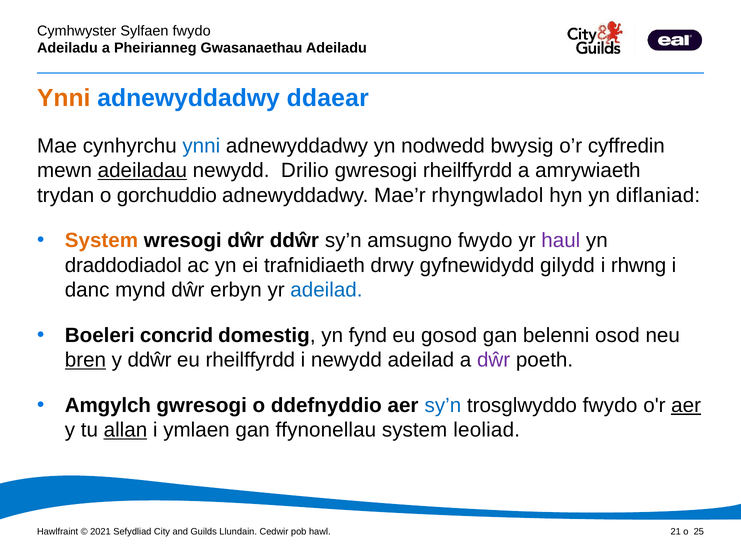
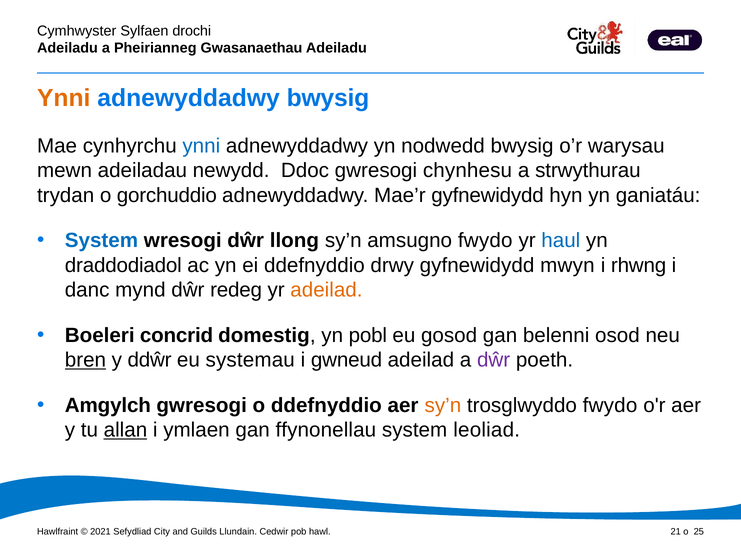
fwydo: fwydo -> drochi (192, 31)
adnewyddadwy ddaear: ddaear -> bwysig (328, 98)
cyffredin: cyffredin -> warysau (626, 146)
adeiladau underline: present -> none (142, 170)
Drilio: Drilio -> Ddoc (305, 170)
gwresogi rheilffyrdd: rheilffyrdd -> chynhesu (468, 170)
amrywiaeth: amrywiaeth -> strwythurau (588, 170)
Mae’r rhyngwladol: rhyngwladol -> gyfnewidydd (488, 195)
diflaniad: diflaniad -> ganiatáu (658, 195)
System colour: orange -> blue (101, 241)
dŵr ddŵr: ddŵr -> llong (294, 241)
haul colour: purple -> blue (561, 241)
ei trafnidiaeth: trafnidiaeth -> ddefnyddio (314, 265)
gilydd: gilydd -> mwyn (567, 265)
erbyn: erbyn -> redeg (236, 290)
adeilad colour: blue -> orange (326, 290)
fynd: fynd -> pobl (368, 335)
eu rheilffyrdd: rheilffyrdd -> systemau (250, 360)
i newydd: newydd -> gwneud (347, 360)
sy’n colour: blue -> orange (443, 405)
aer underline: present -> none (686, 405)
